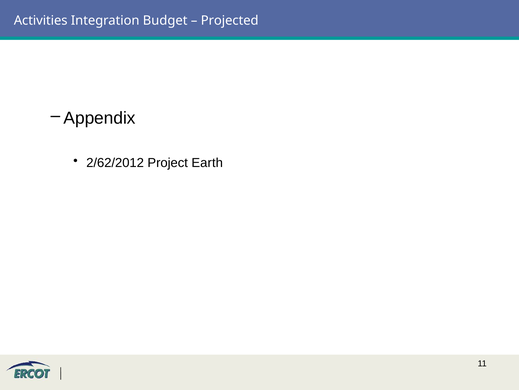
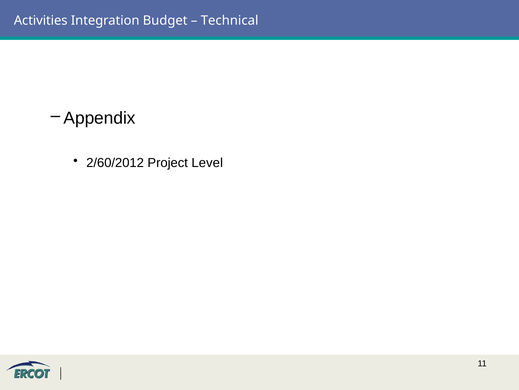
Projected: Projected -> Technical (230, 20)
2/62/2012: 2/62/2012 -> 2/60/2012 (115, 163)
Earth: Earth -> Level (207, 163)
